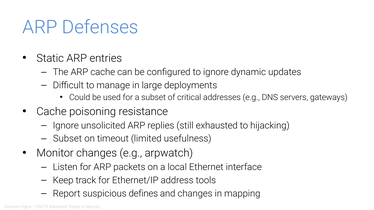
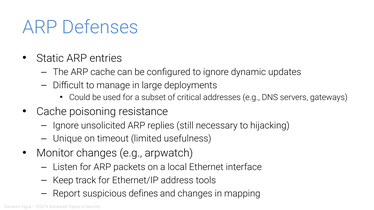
exhausted: exhausted -> necessary (217, 126)
Subset: Subset -> Unique (67, 139)
